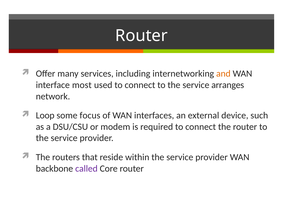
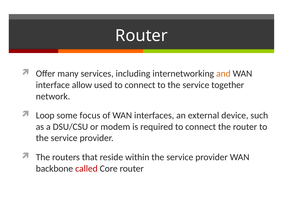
most: most -> allow (82, 85)
arranges: arranges -> together (228, 85)
called colour: purple -> red (86, 169)
